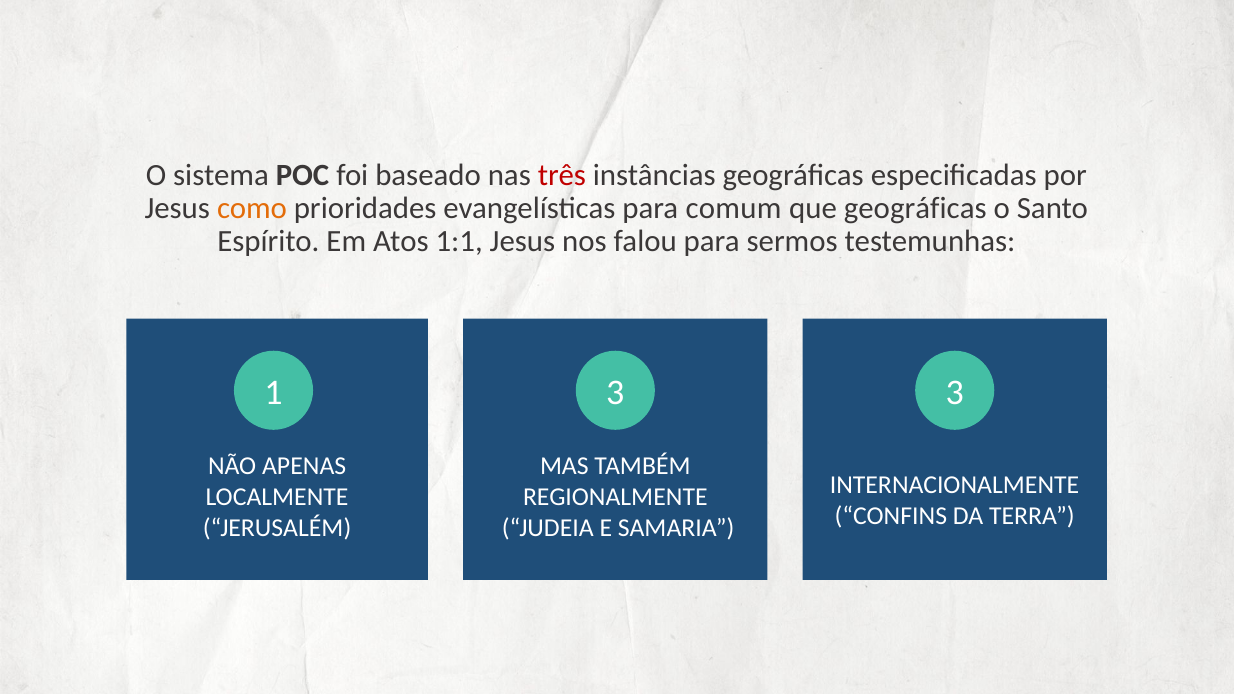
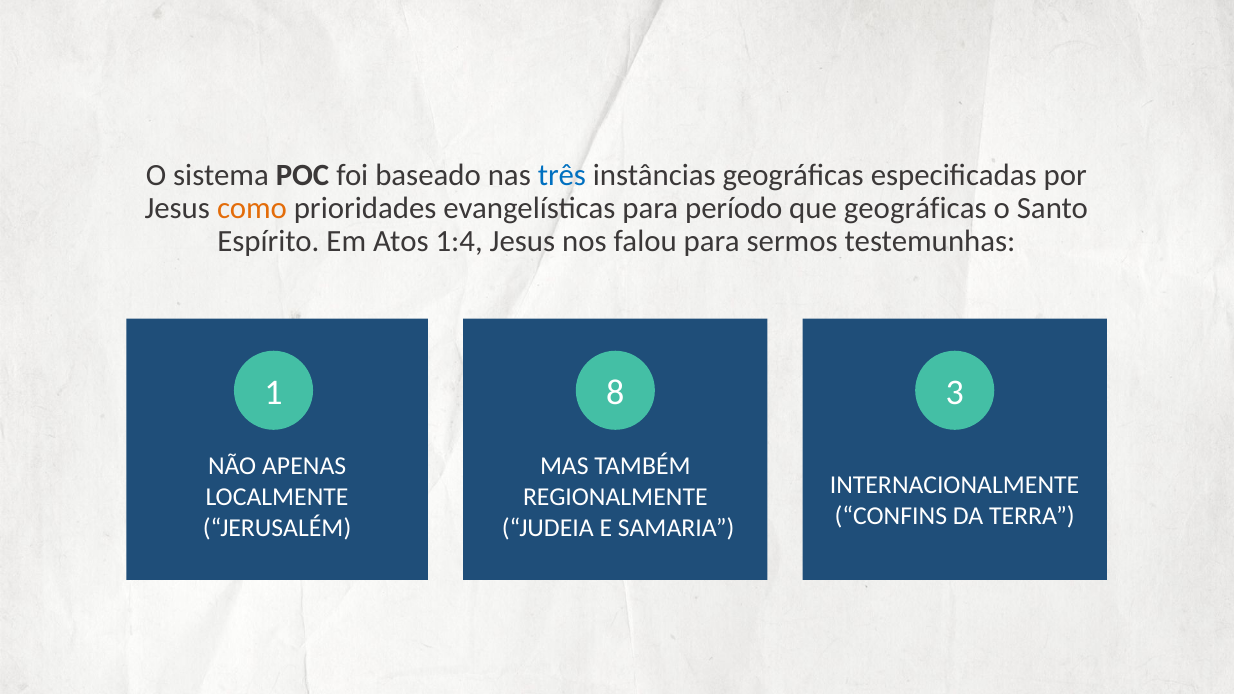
três colour: red -> blue (562, 175)
comum: comum -> período (734, 208)
1:1: 1:1 -> 1:4 (459, 242)
1 3: 3 -> 8 (615, 393)
